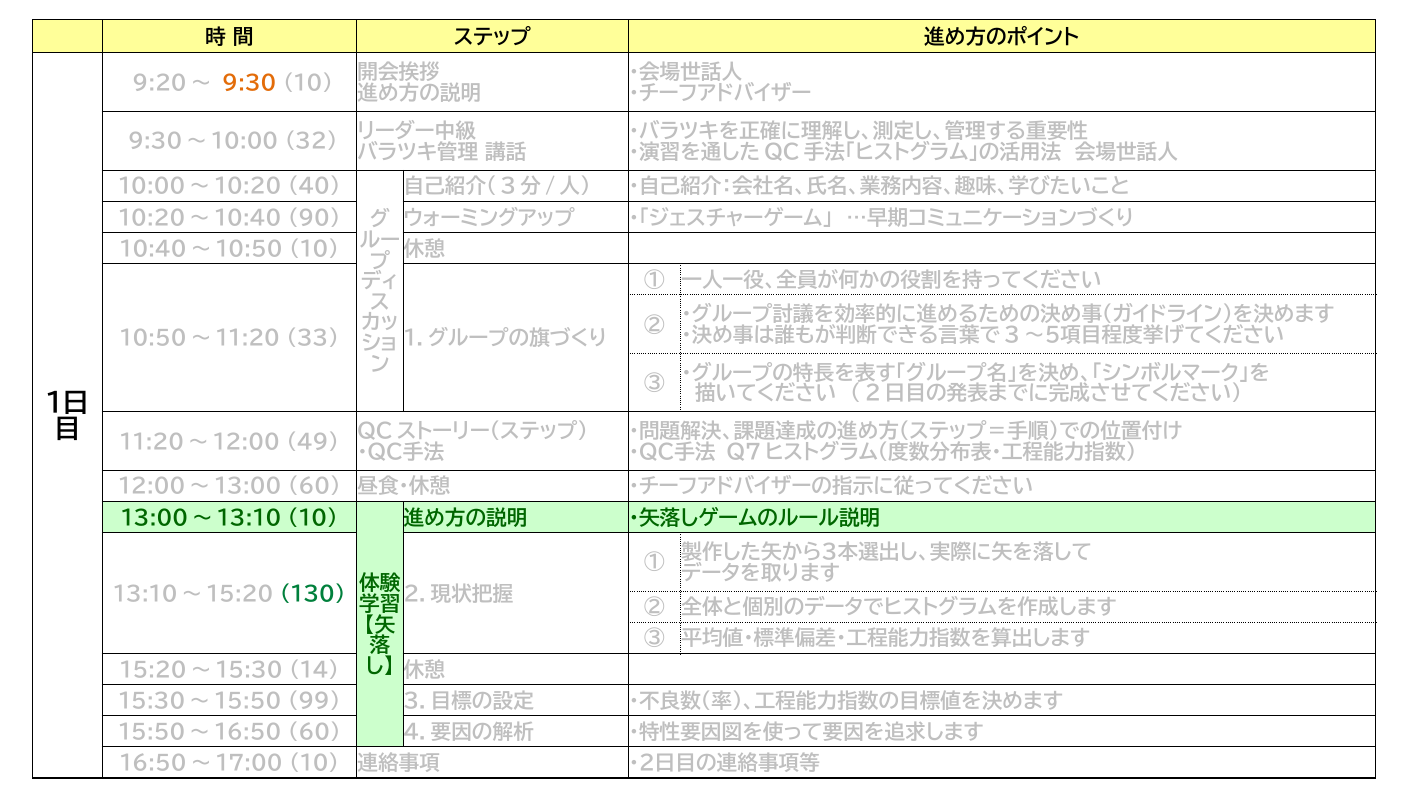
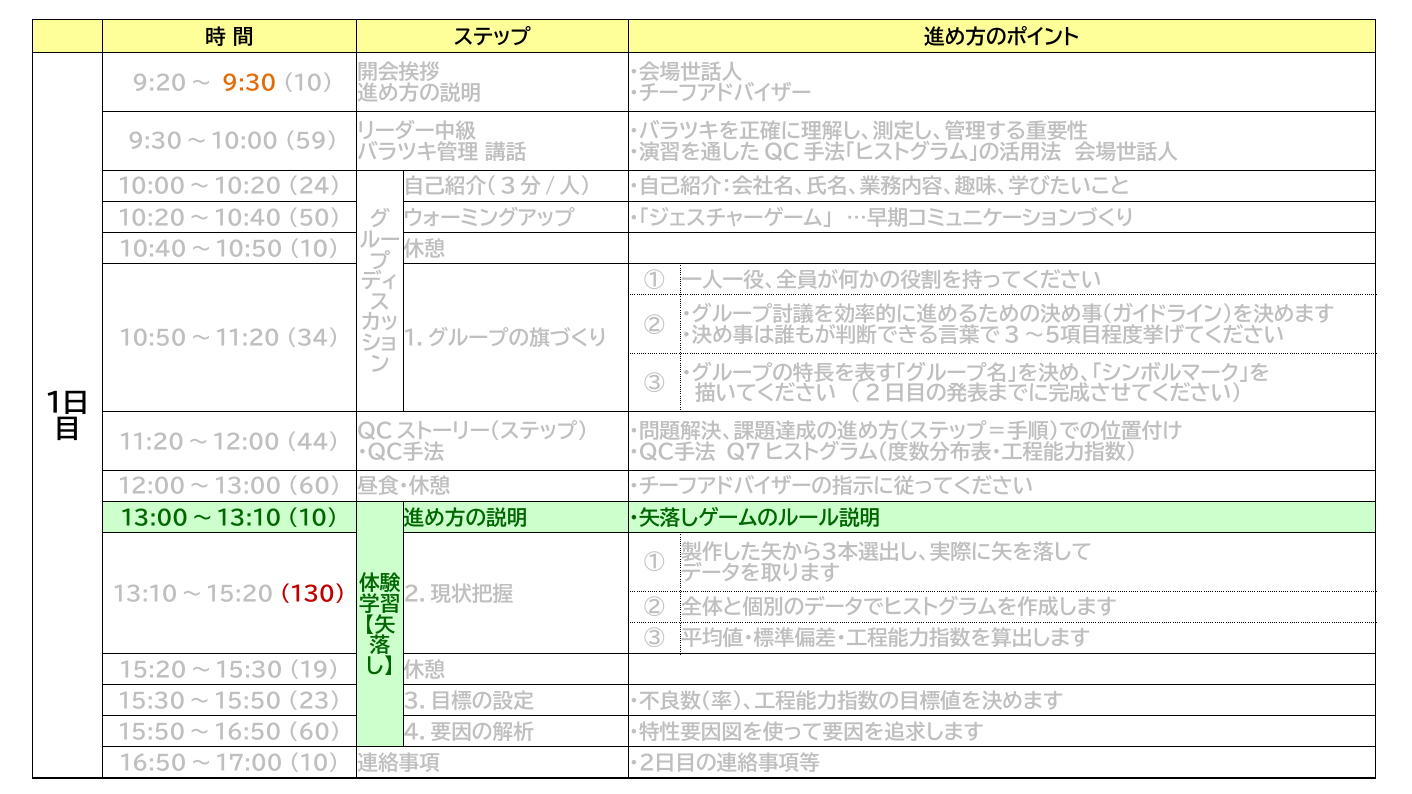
32: 32 -> 59 (311, 142)
40: 40 -> 24 (314, 187)
90: 90 -> 50 (314, 218)
33: 33 -> 34 (313, 339)
49: 49 -> 44 (313, 442)
130 colour: green -> red (313, 594)
14: 14 -> 19 (314, 670)
99: 99 -> 23 (314, 702)
